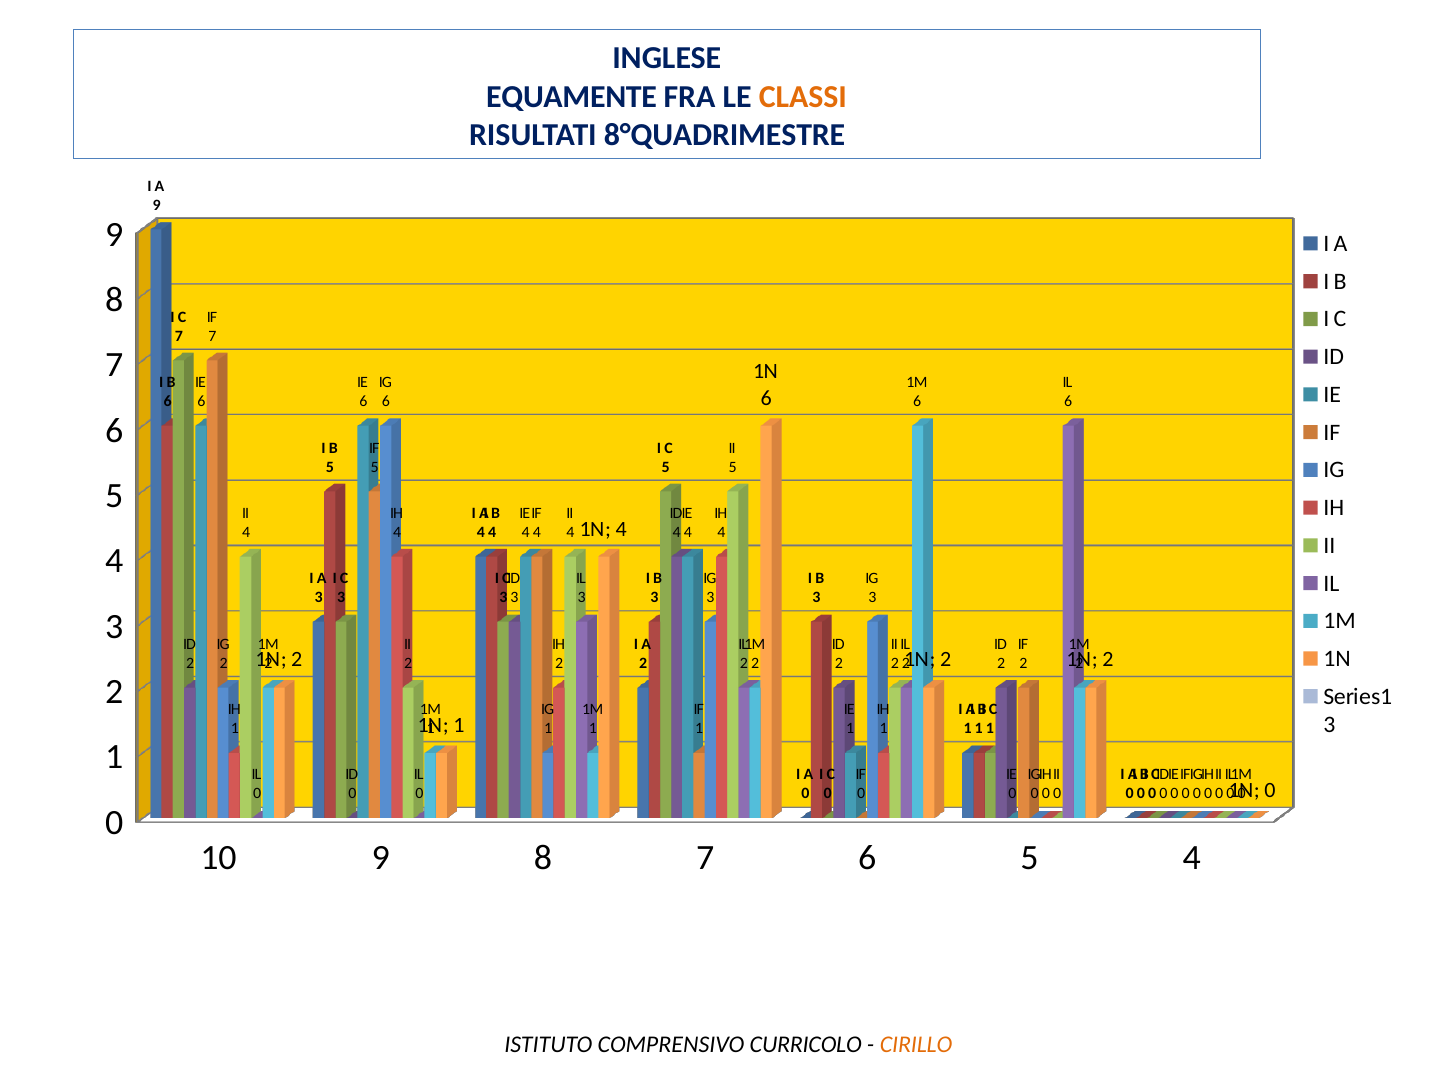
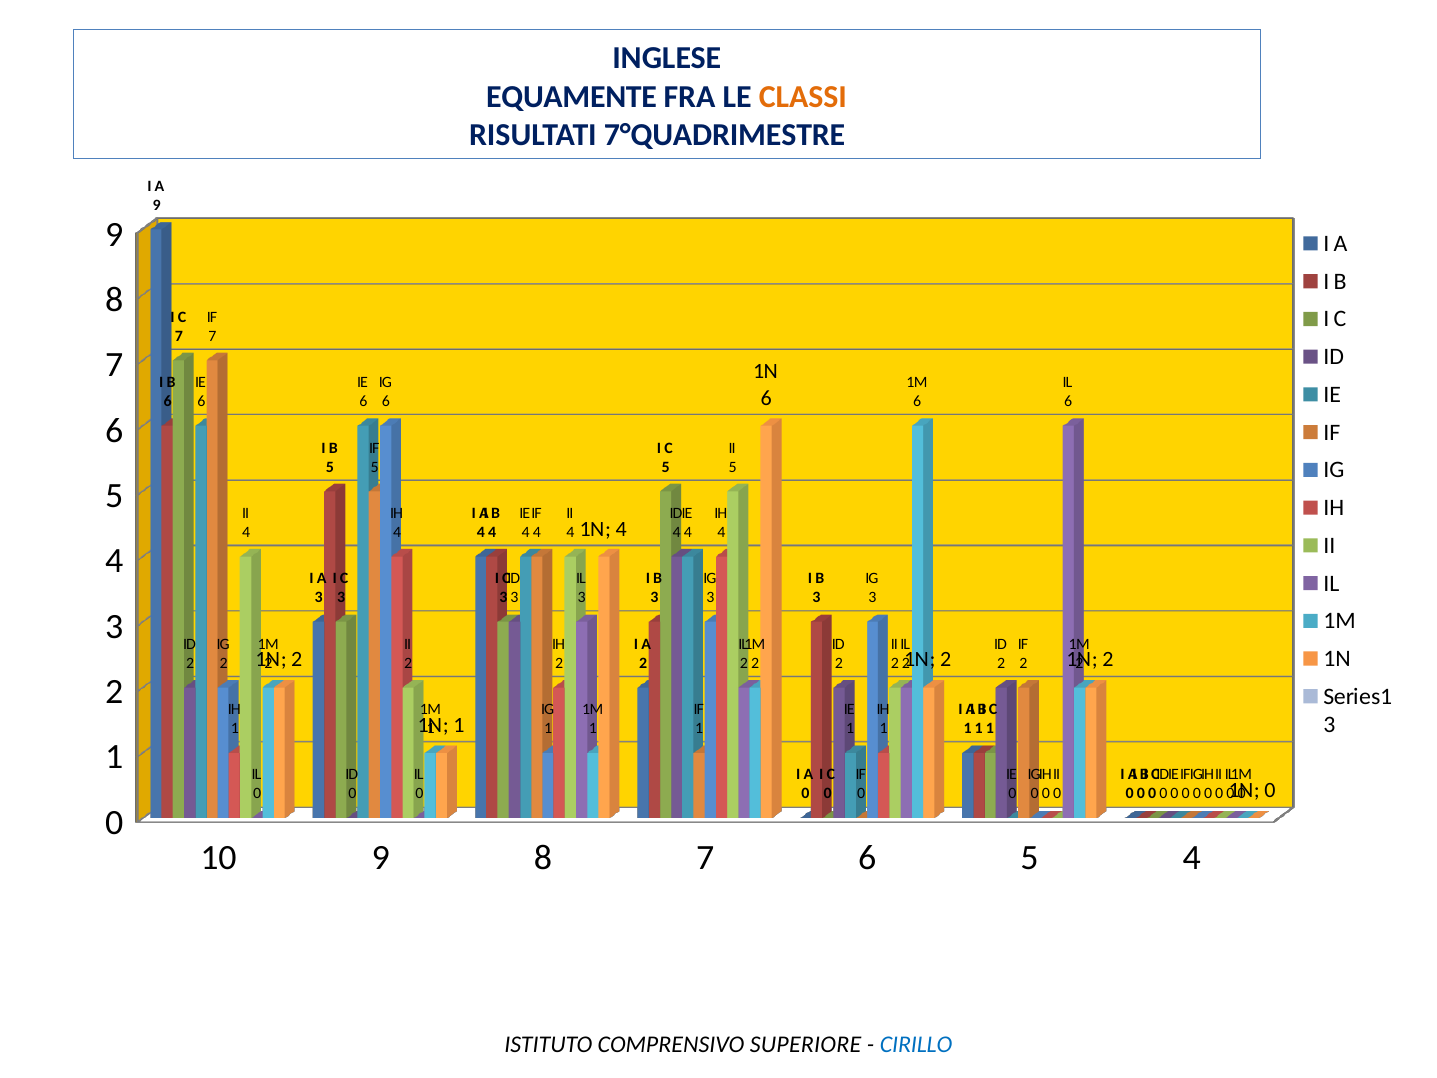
8°QUADRIMESTRE: 8°QUADRIMESTRE -> 7°QUADRIMESTRE (725, 135)
CURRICOLO: CURRICOLO -> SUPERIORE (806, 1045)
CIRILLO colour: orange -> blue (916, 1045)
